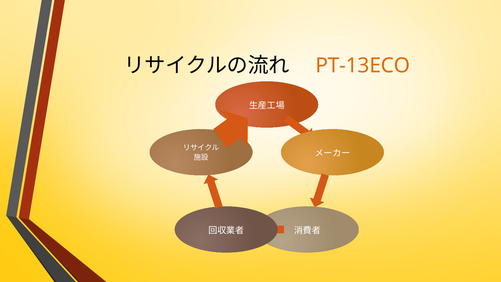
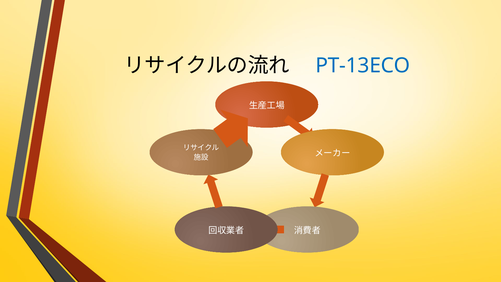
PT-13ECO colour: orange -> blue (363, 66)
